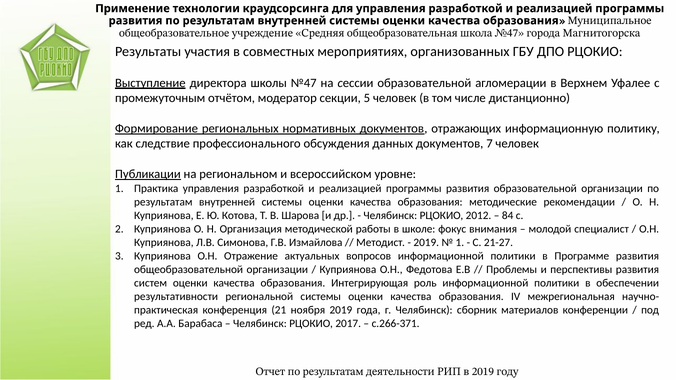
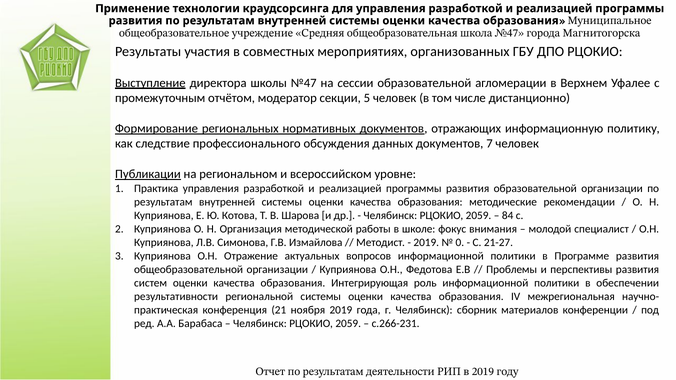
2012: 2012 -> 2059 (479, 215)
1: 1 -> 0 (460, 242)
2017: 2017 -> 2059 (348, 324)
с.266-371: с.266-371 -> с.266-231 (396, 324)
